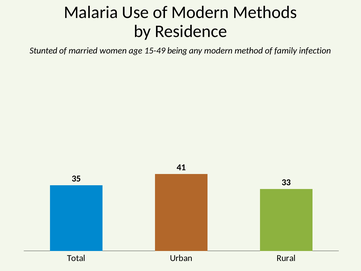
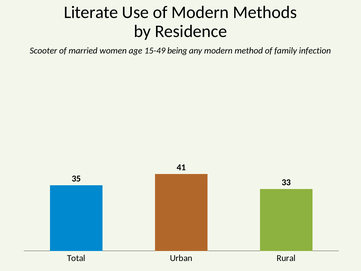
Malaria: Malaria -> Literate (91, 12)
Stunted: Stunted -> Scooter (43, 51)
